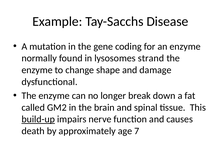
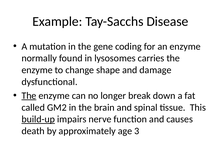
strand: strand -> carries (151, 58)
The underline: none -> present (29, 95)
7: 7 -> 3 (137, 131)
